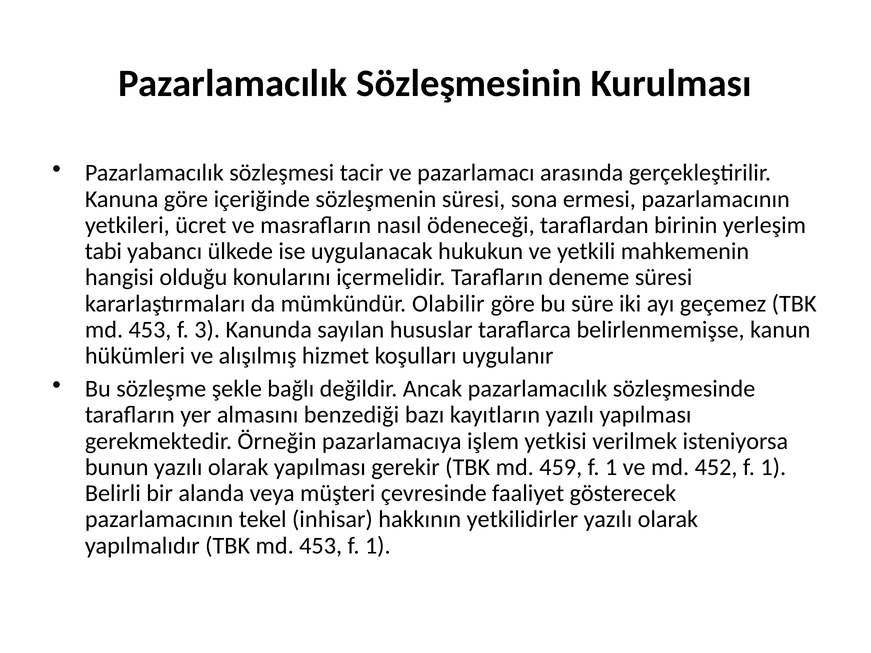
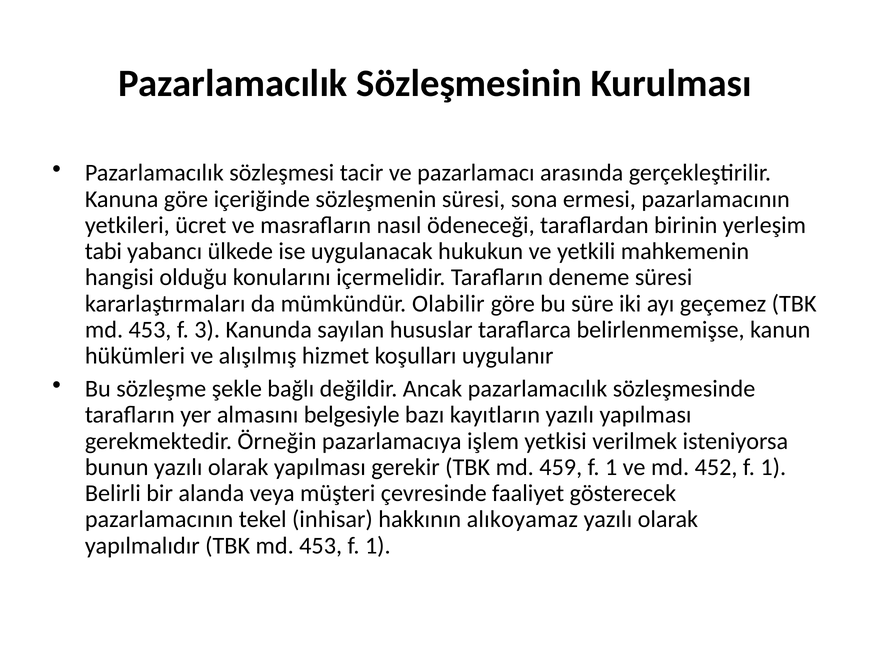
benzediği: benzediği -> belgesiyle (352, 415)
yetkilidirler: yetkilidirler -> alıkoyamaz (522, 520)
